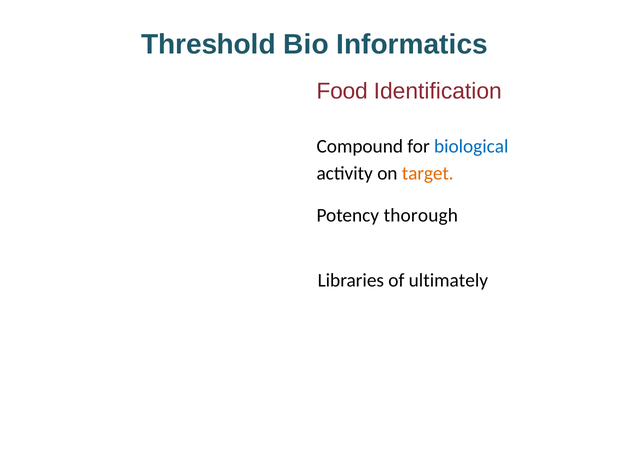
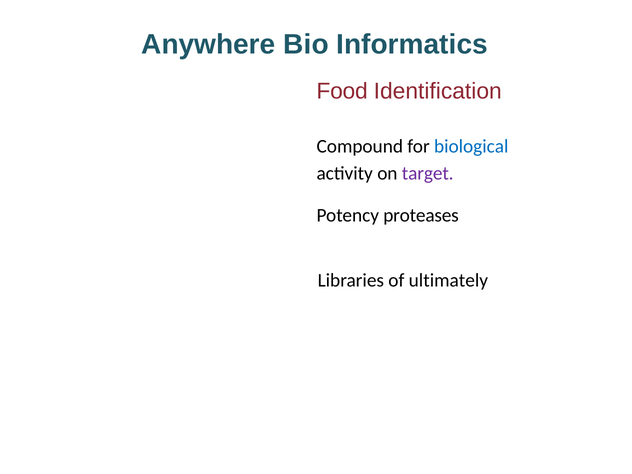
Threshold: Threshold -> Anywhere (208, 45)
target colour: orange -> purple (428, 174)
thorough: thorough -> proteases (421, 215)
